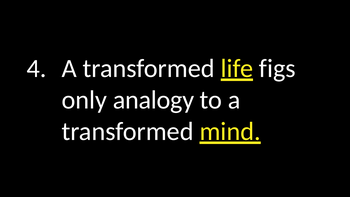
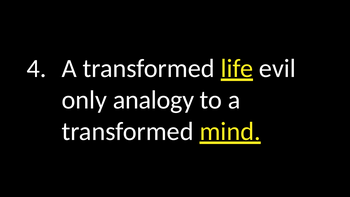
figs: figs -> evil (277, 68)
